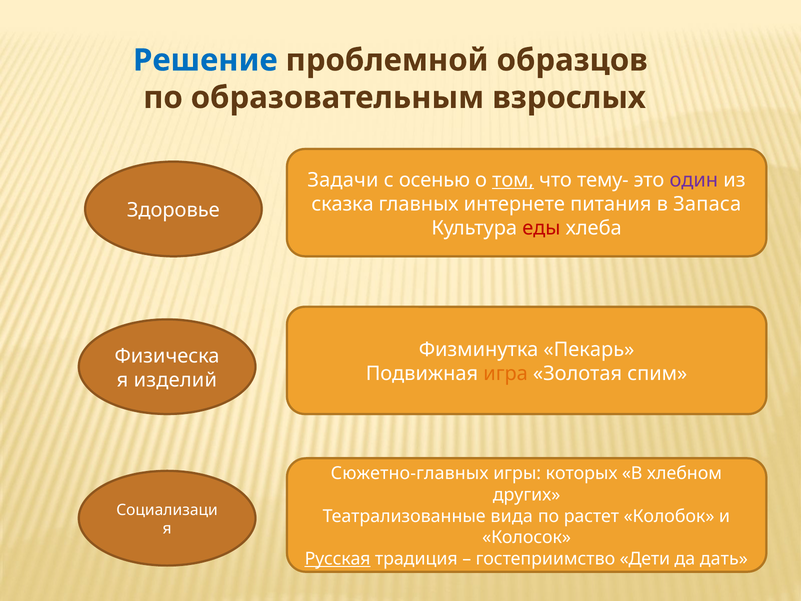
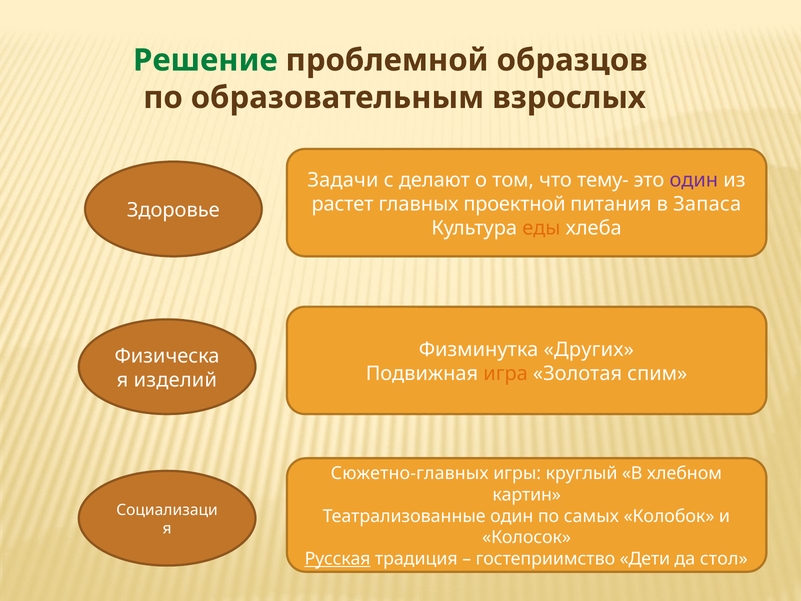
Решение colour: blue -> green (205, 60)
осенью: осенью -> делают (434, 180)
том underline: present -> none (513, 180)
сказка: сказка -> растет (343, 204)
интернете: интернете -> проектной (514, 204)
еды colour: red -> orange (541, 228)
Пекарь: Пекарь -> Других (589, 350)
которых: которых -> круглый (582, 473)
других: других -> картин (527, 495)
Театрализованные вида: вида -> один (512, 516)
растет: растет -> самых (591, 516)
дать: дать -> стол (724, 559)
